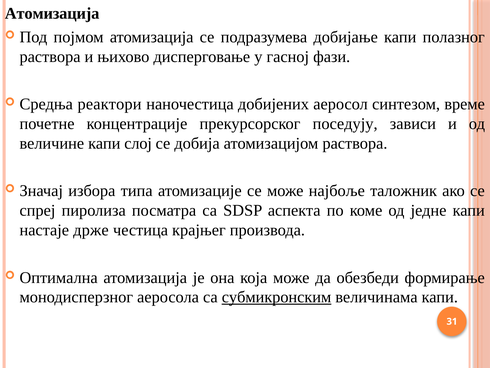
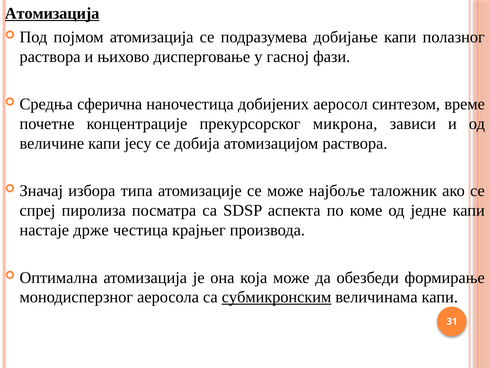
Атомизација underline: none -> present (52, 13)
реактори: реактори -> сферична (110, 104)
поседују: поседују -> микрона (345, 124)
слој: слој -> јесу (138, 143)
